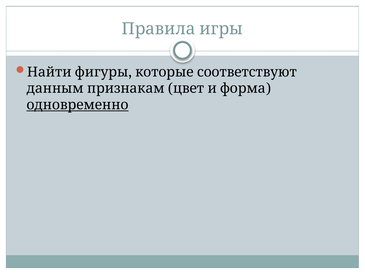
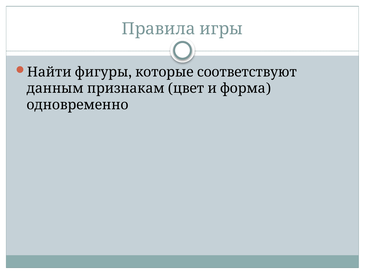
одновременно underline: present -> none (78, 105)
